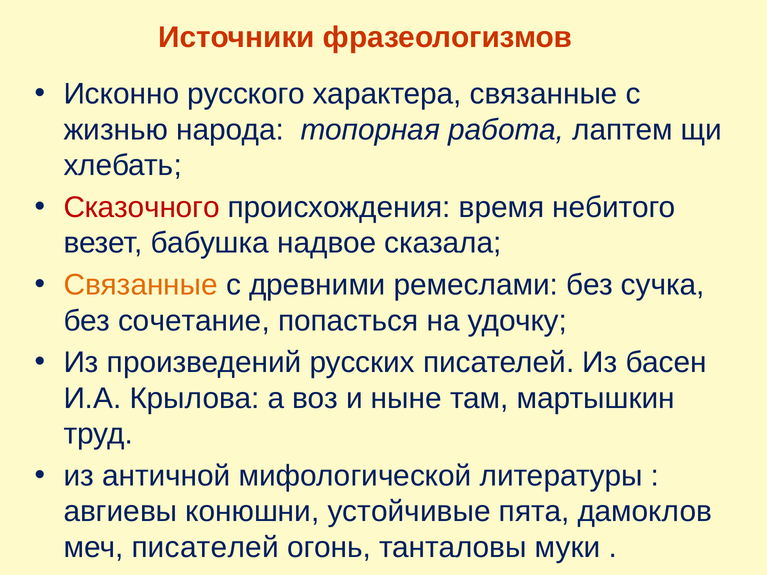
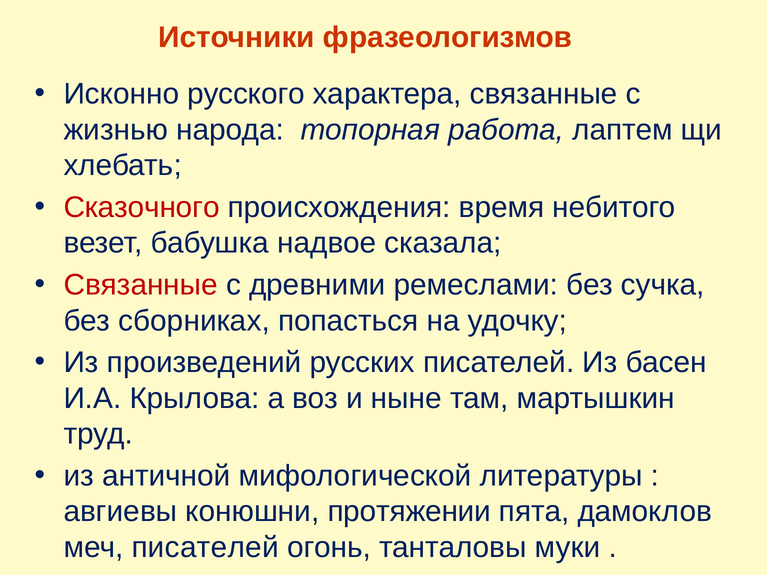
Связанные colour: orange -> red (141, 285)
сочетание: сочетание -> сборниках (194, 321)
устойчивые: устойчивые -> протяжении (409, 512)
